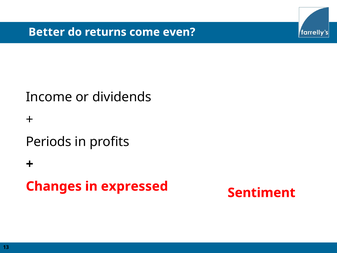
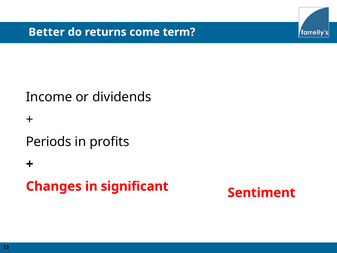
even: even -> term (179, 32)
expressed: expressed -> significant (135, 186)
